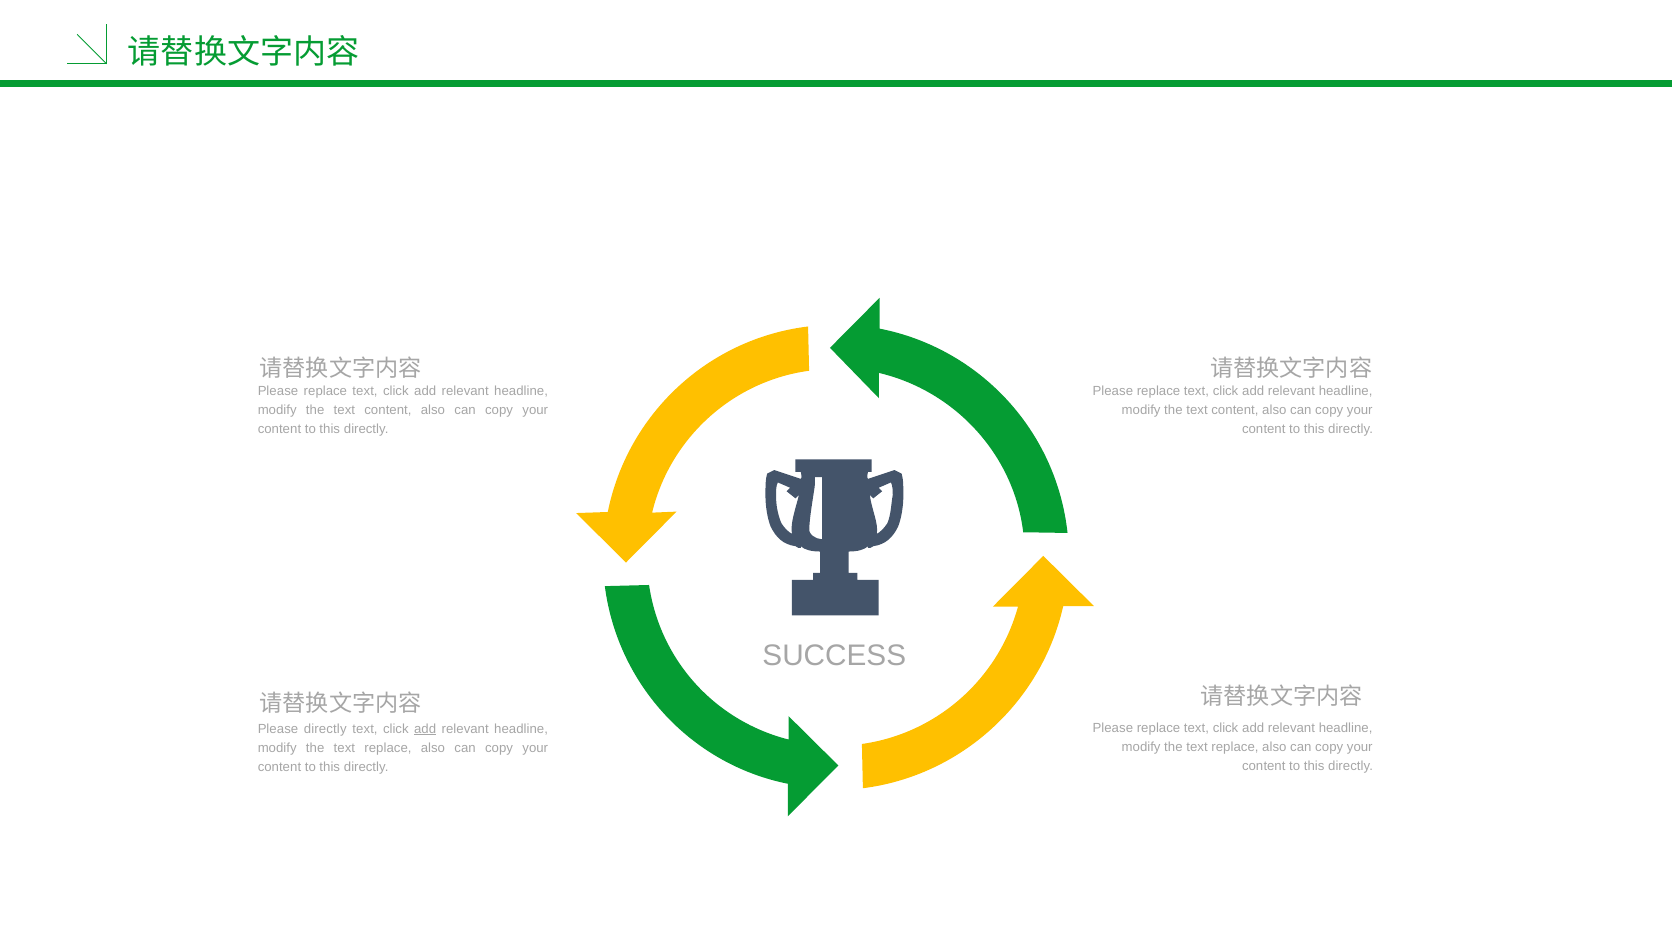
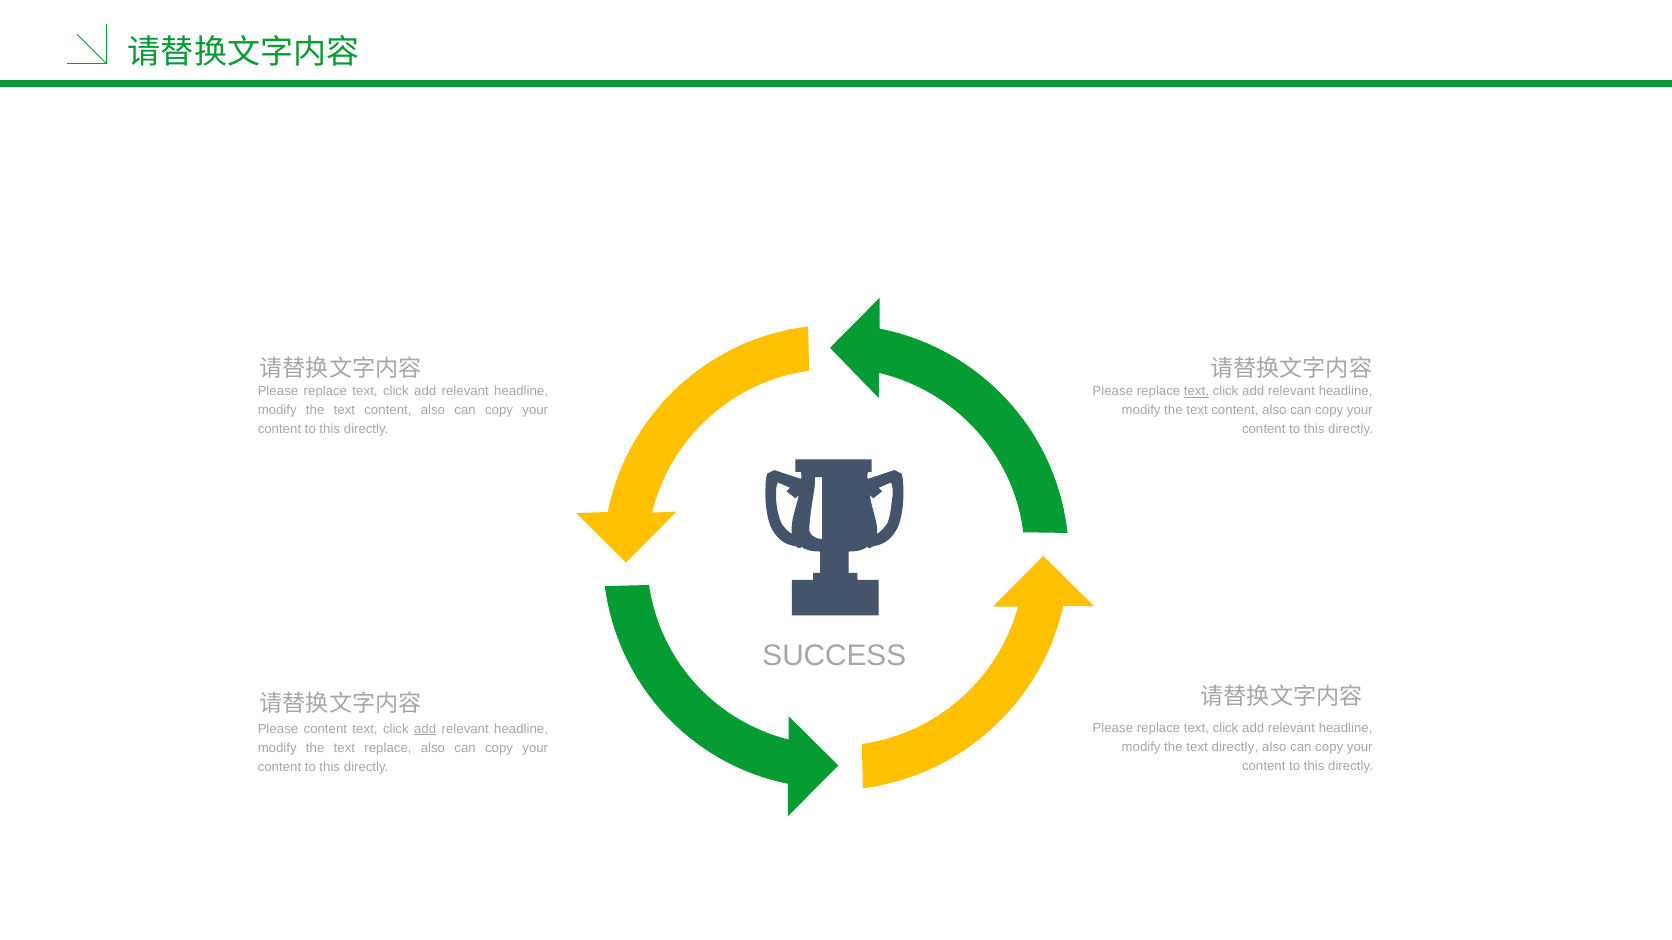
text underline: none -> present (1196, 392)
Please directly: directly -> content (325, 729)
replace: replace -> directly (1235, 747)
